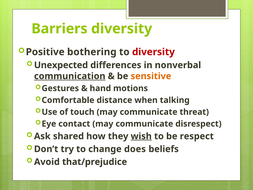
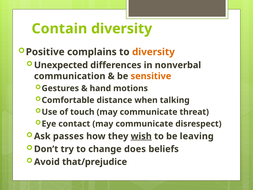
Barriers: Barriers -> Contain (59, 29)
bothering: bothering -> complains (92, 52)
diversity colour: red -> orange (153, 52)
communication underline: present -> none (70, 76)
shared: shared -> passes (68, 136)
respect: respect -> leaving (197, 136)
